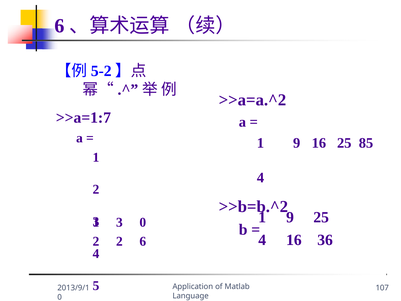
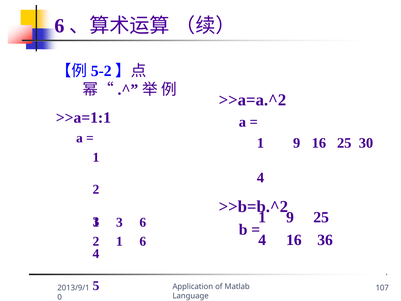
>>a=1:7: >>a=1:7 -> >>a=1:1 (83, 118)
85: 85 -> 30 (366, 143)
3 0: 0 -> 6 (143, 222)
2 2: 2 -> 1 (119, 241)
